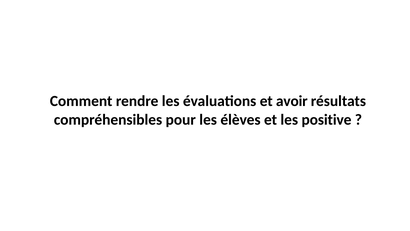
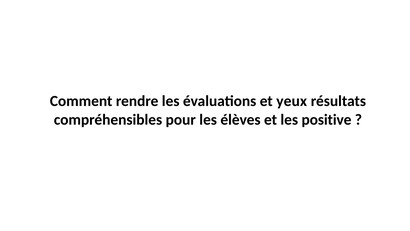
avoir: avoir -> yeux (292, 101)
